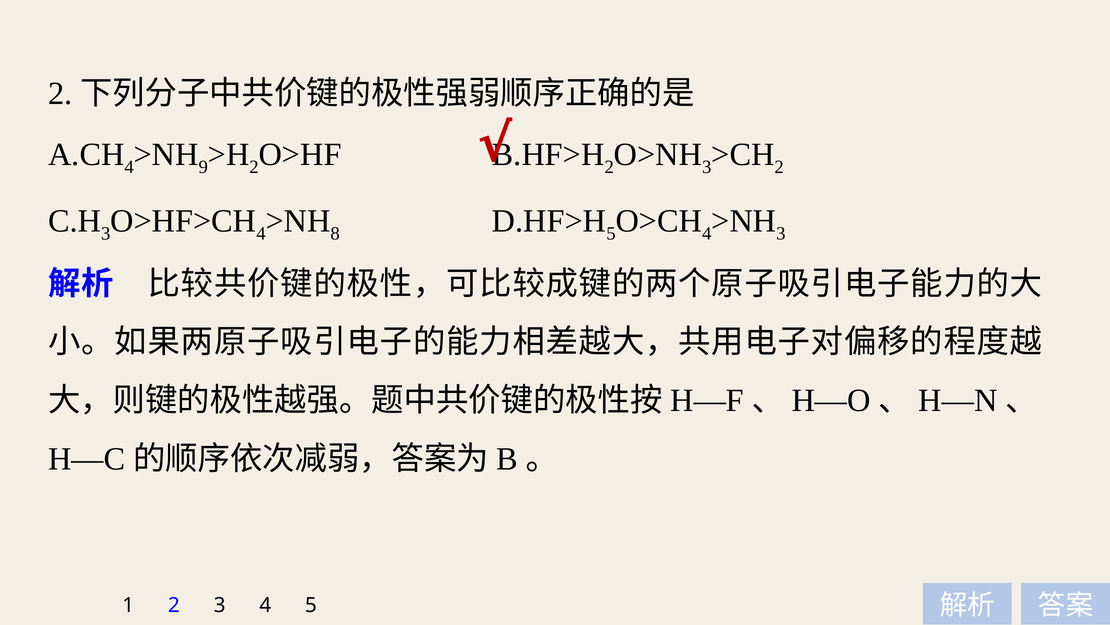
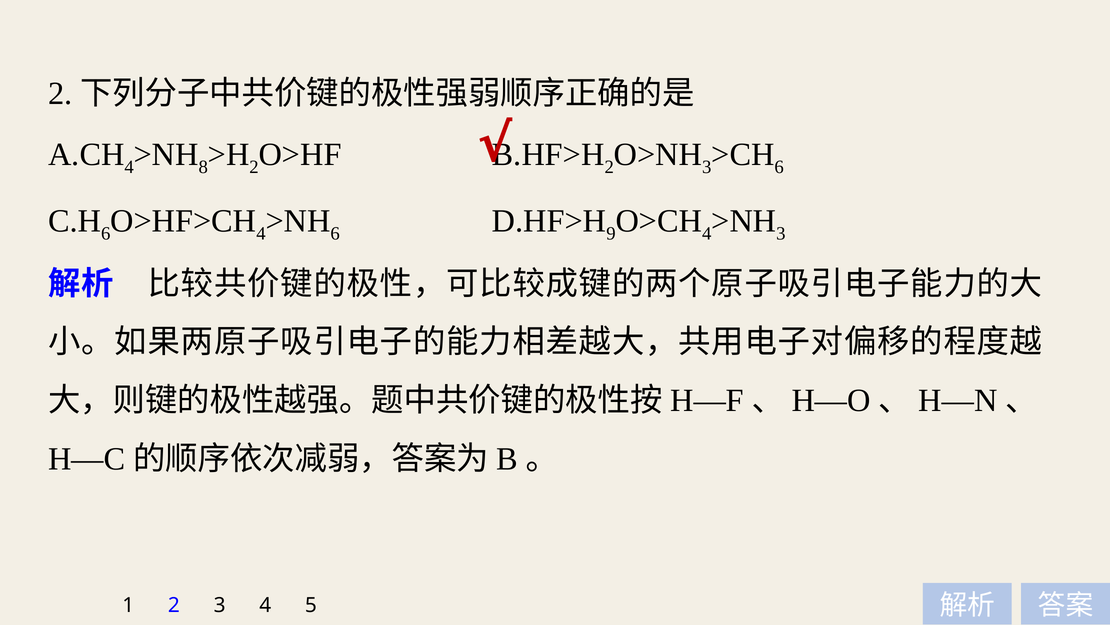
9: 9 -> 8 (203, 167)
2: 2 -> 6 (779, 167)
3: 3 -> 6 (106, 233)
8: 8 -> 6 (335, 233)
5: 5 -> 9 (611, 233)
